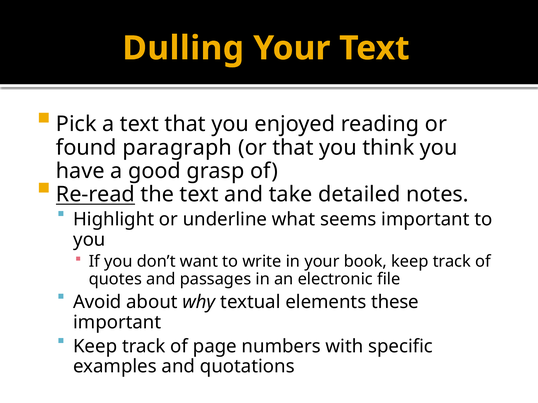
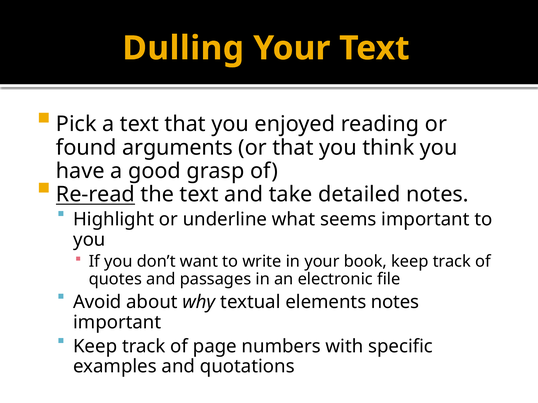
paragraph: paragraph -> arguments (177, 148)
elements these: these -> notes (395, 303)
